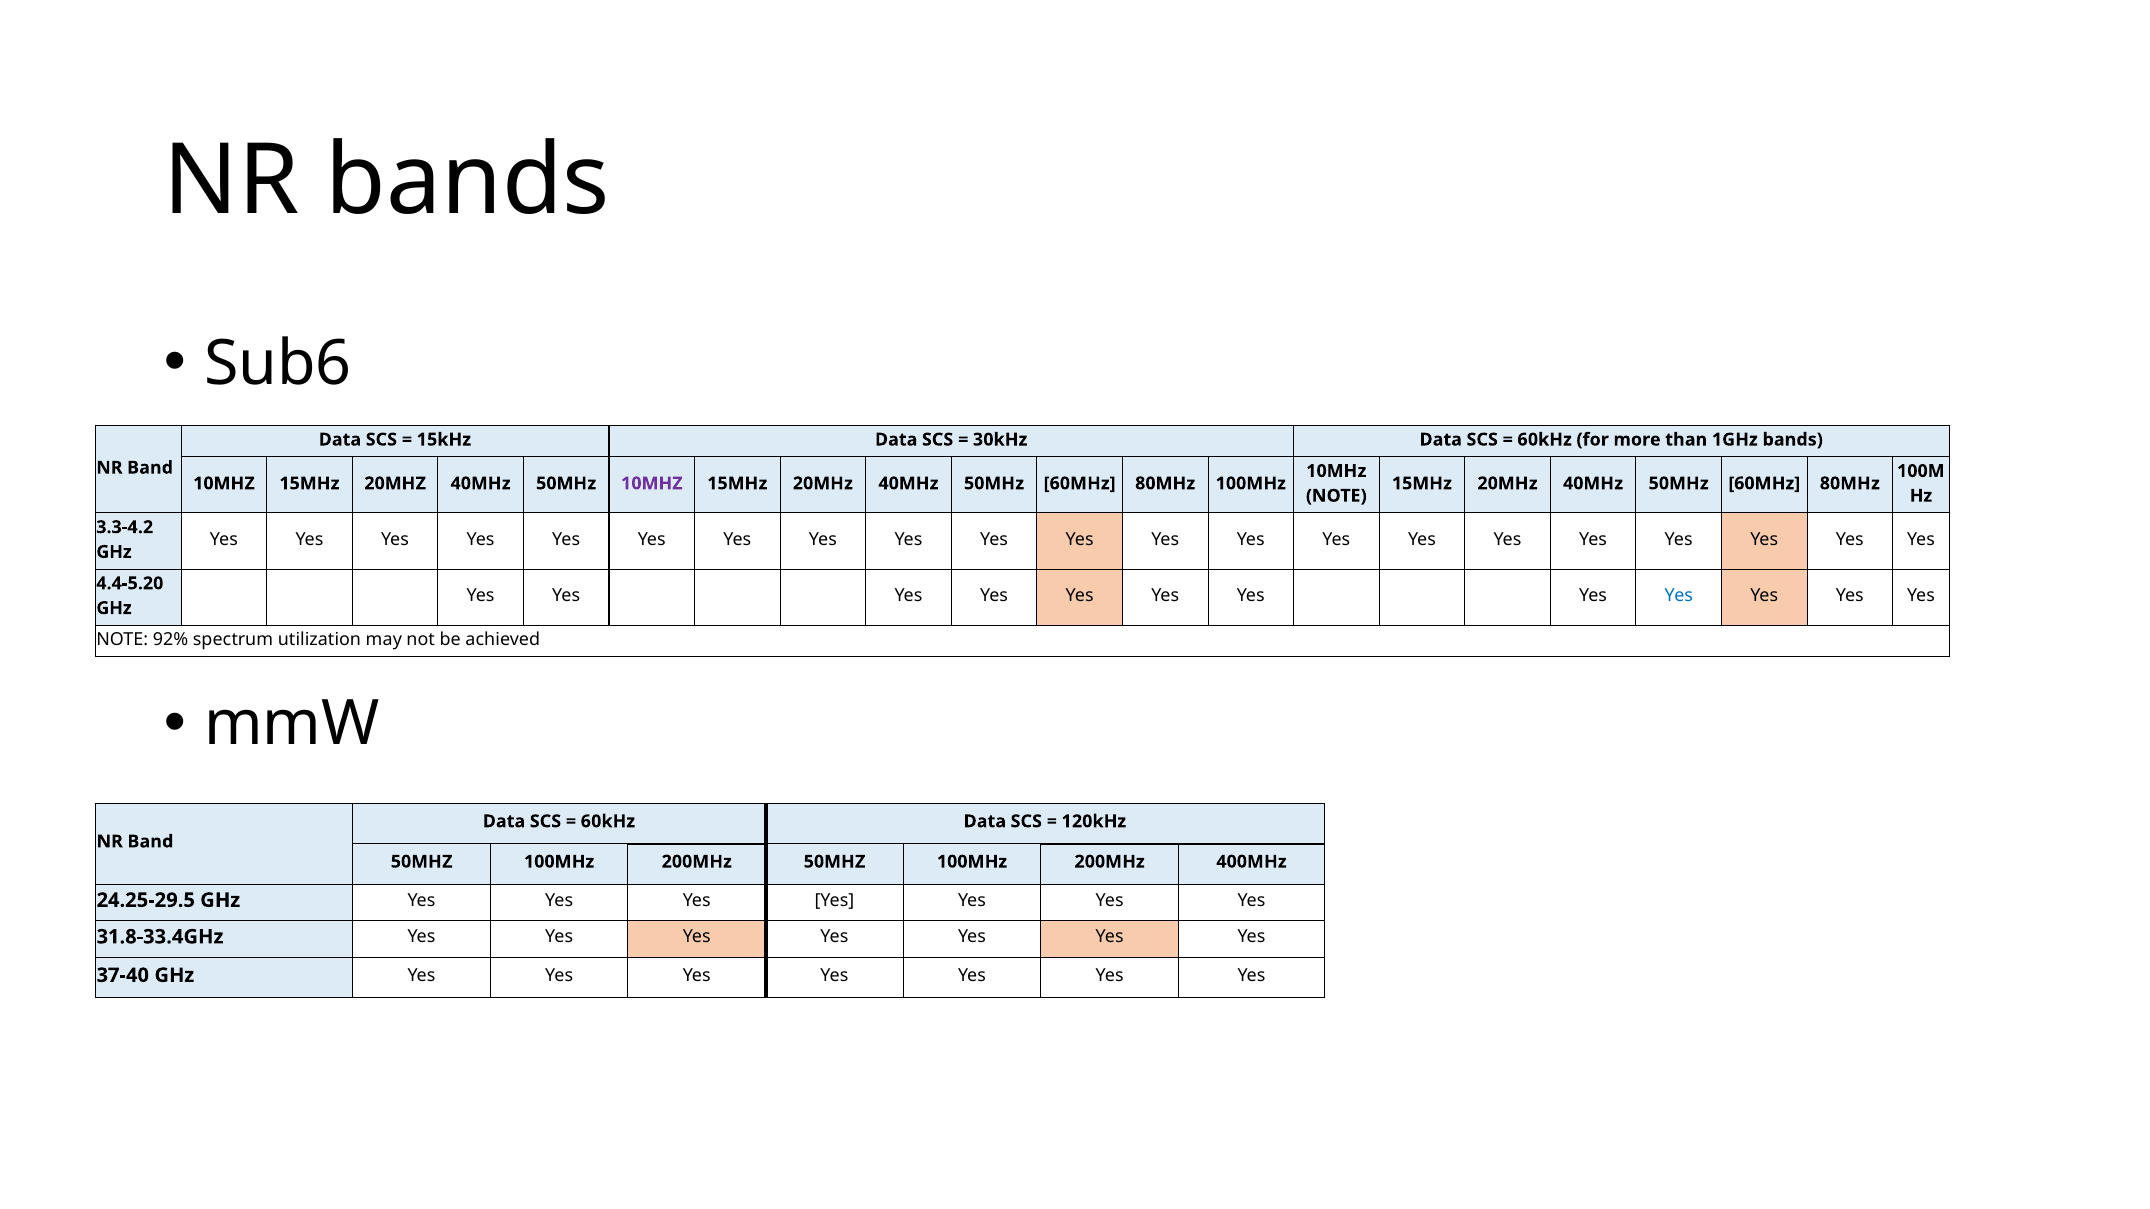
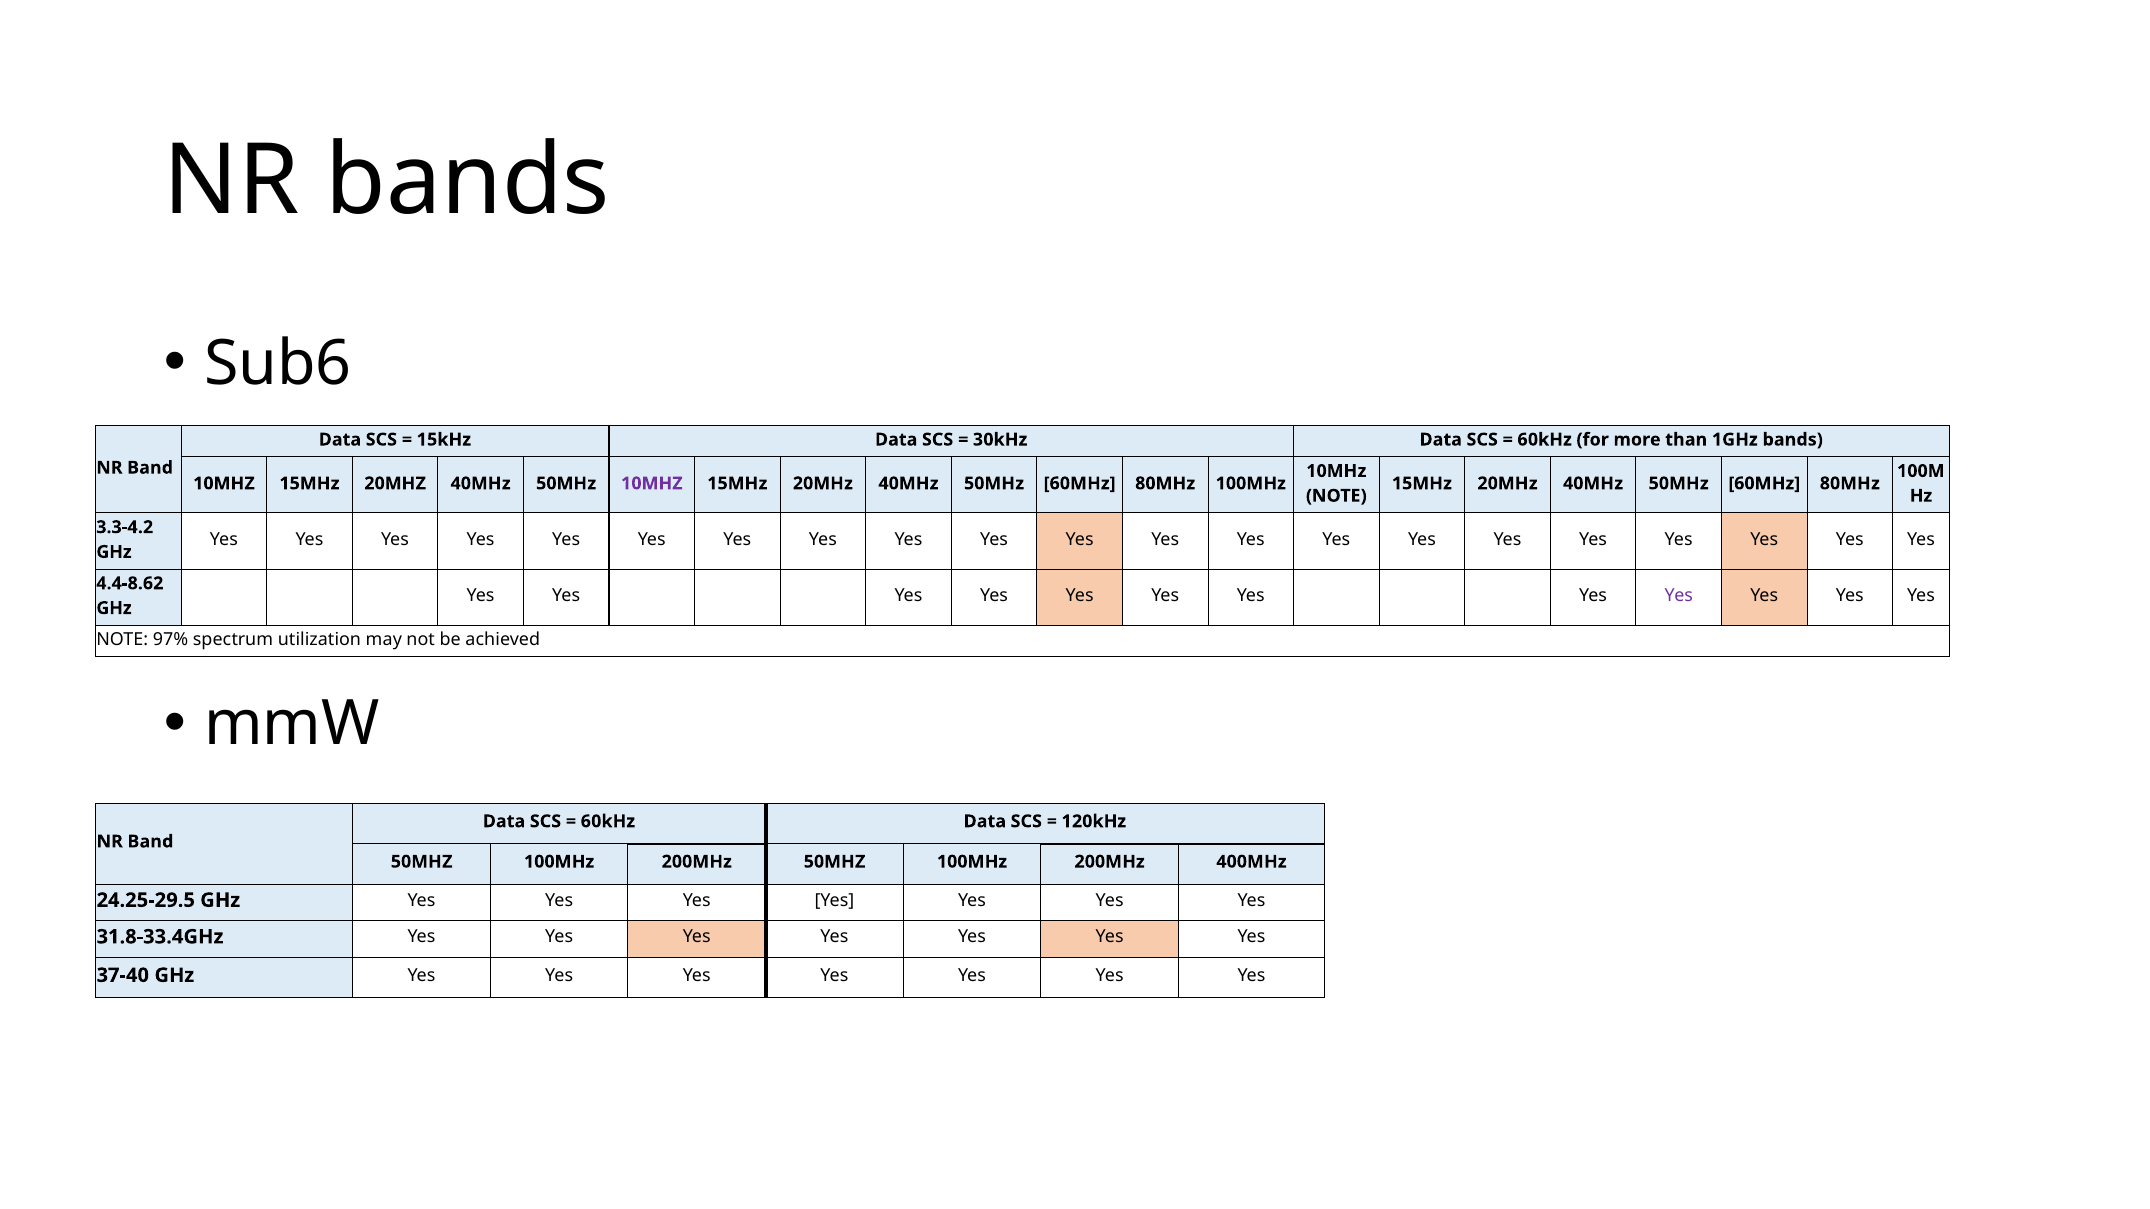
4.4-5.20: 4.4-5.20 -> 4.4-8.62 (130, 584)
Yes colour: blue -> purple (1679, 596)
92%: 92% -> 97% (171, 640)
